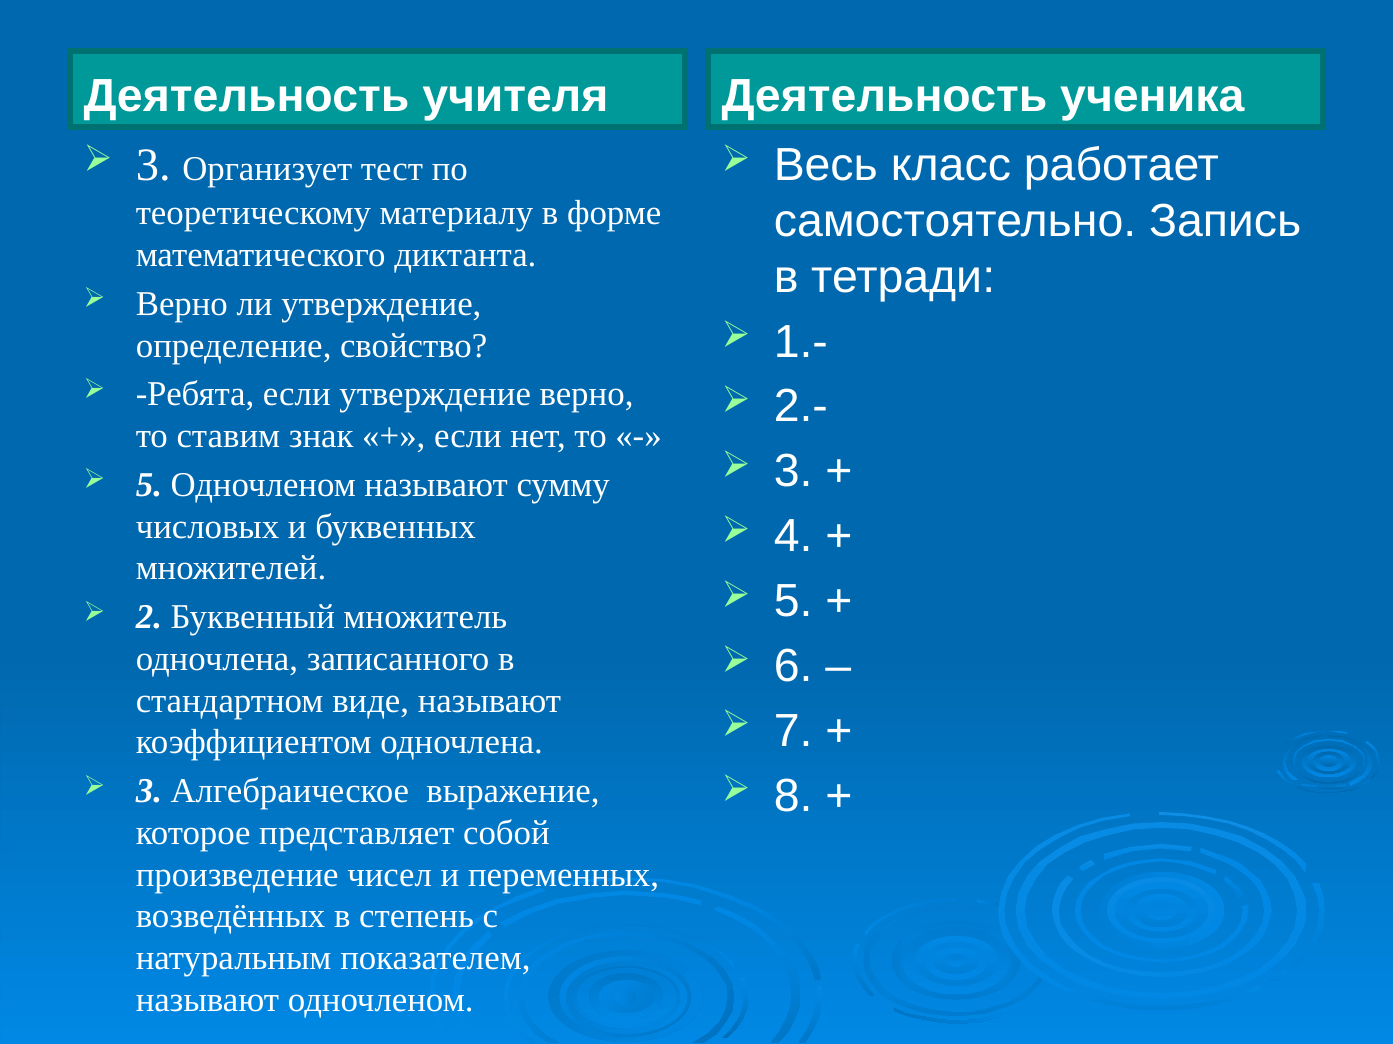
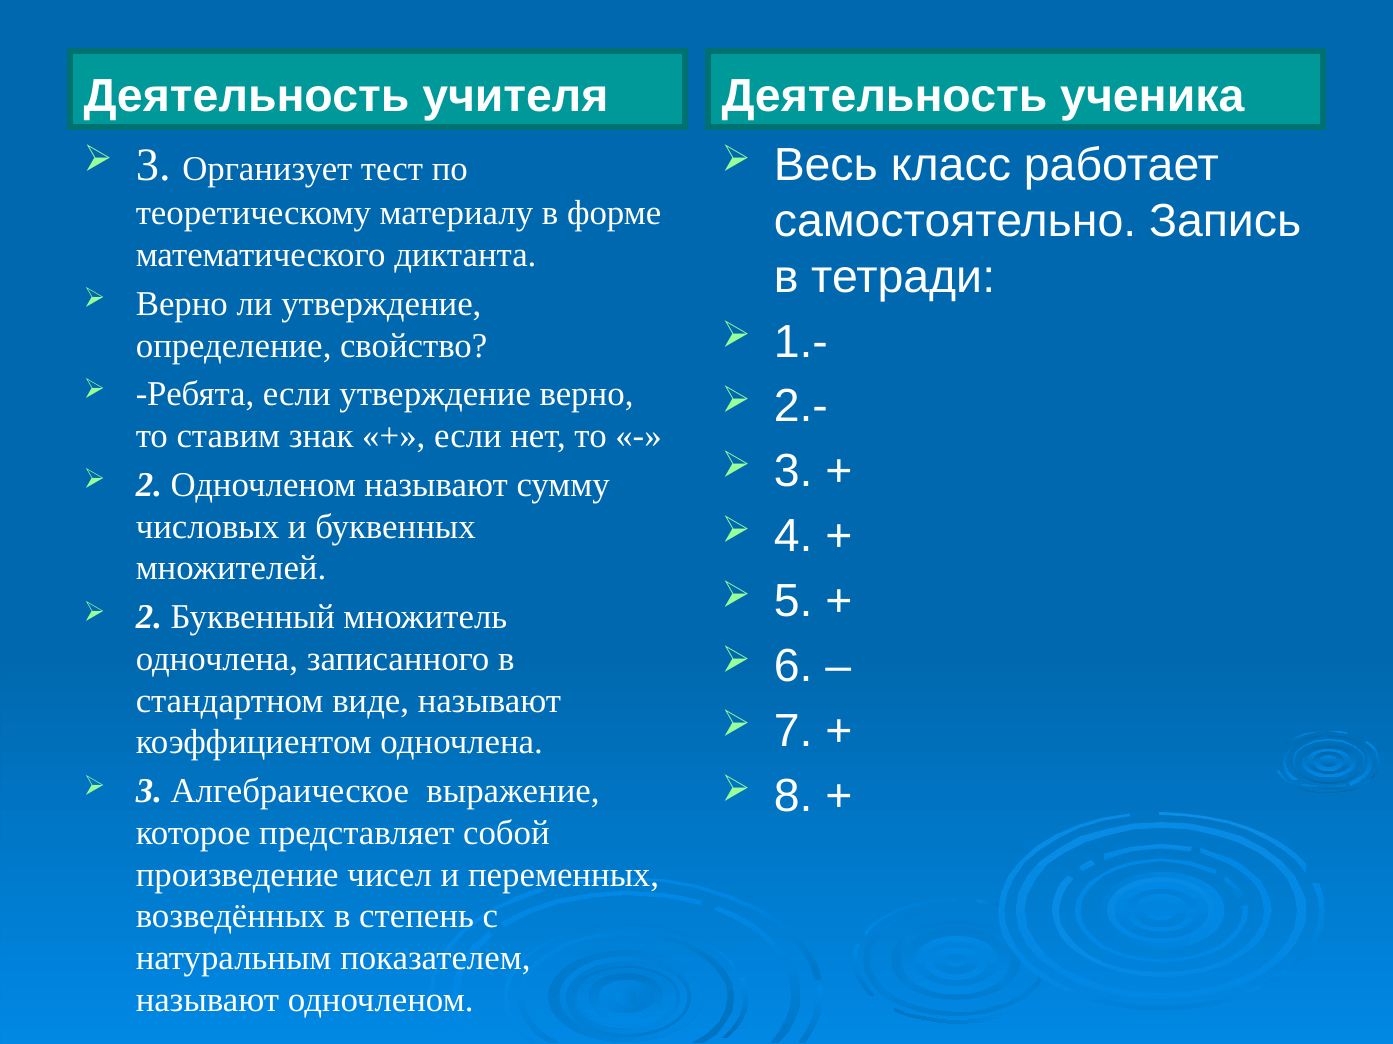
5: 5 -> 2 (149, 485)
